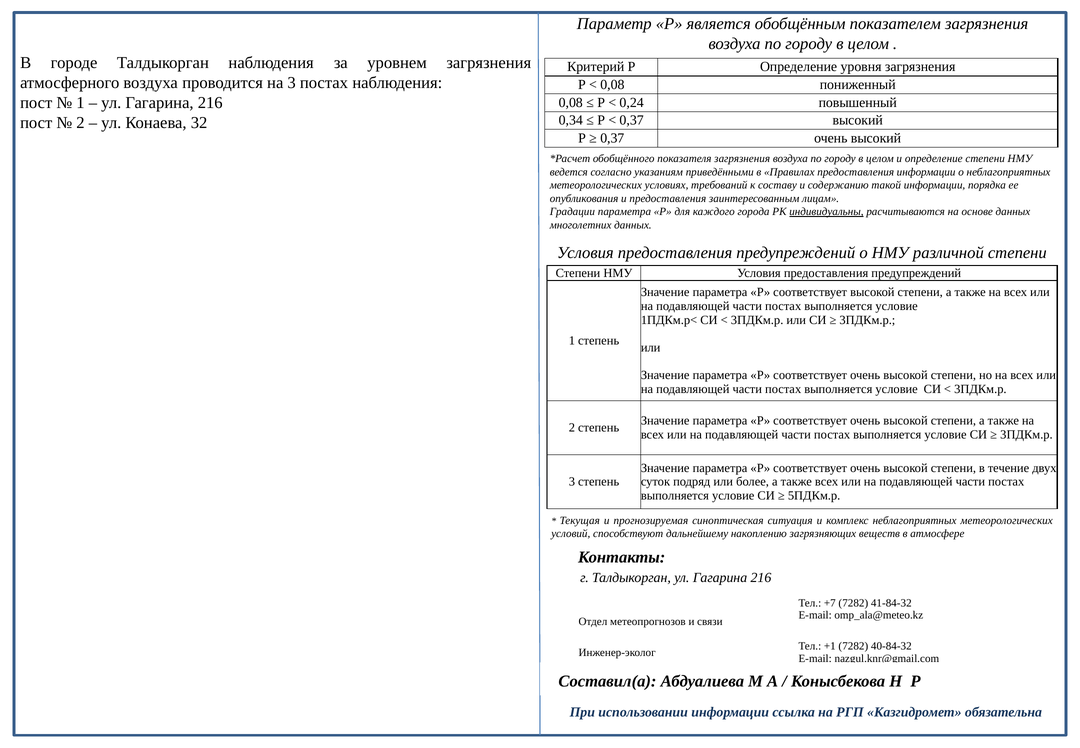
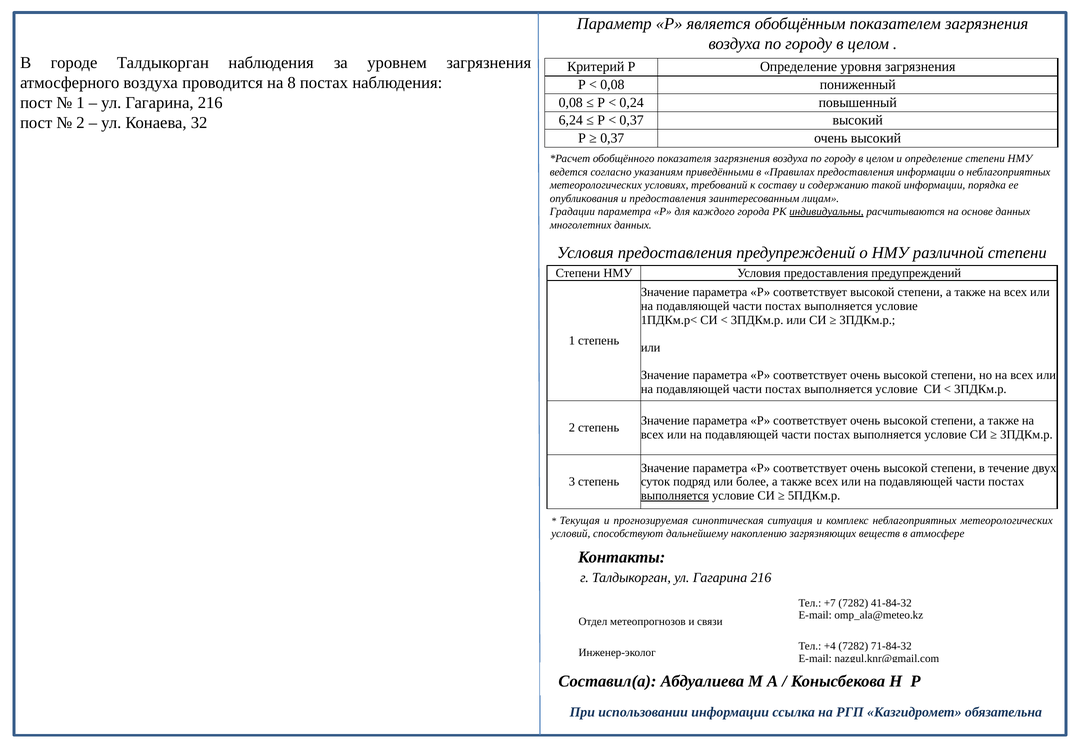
на 3: 3 -> 8 (292, 83)
0,34: 0,34 -> 6,24 (571, 120)
выполняется underline: none -> present (675, 495)
+1: +1 -> +4 (830, 646)
40-84-32: 40-84-32 -> 71-84-32 (891, 646)
